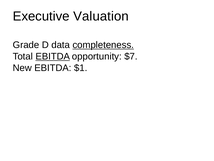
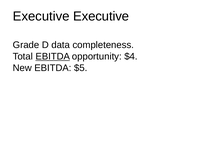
Executive Valuation: Valuation -> Executive (101, 16)
completeness underline: present -> none (103, 45)
$7: $7 -> $4 (131, 56)
$1: $1 -> $5 (81, 68)
